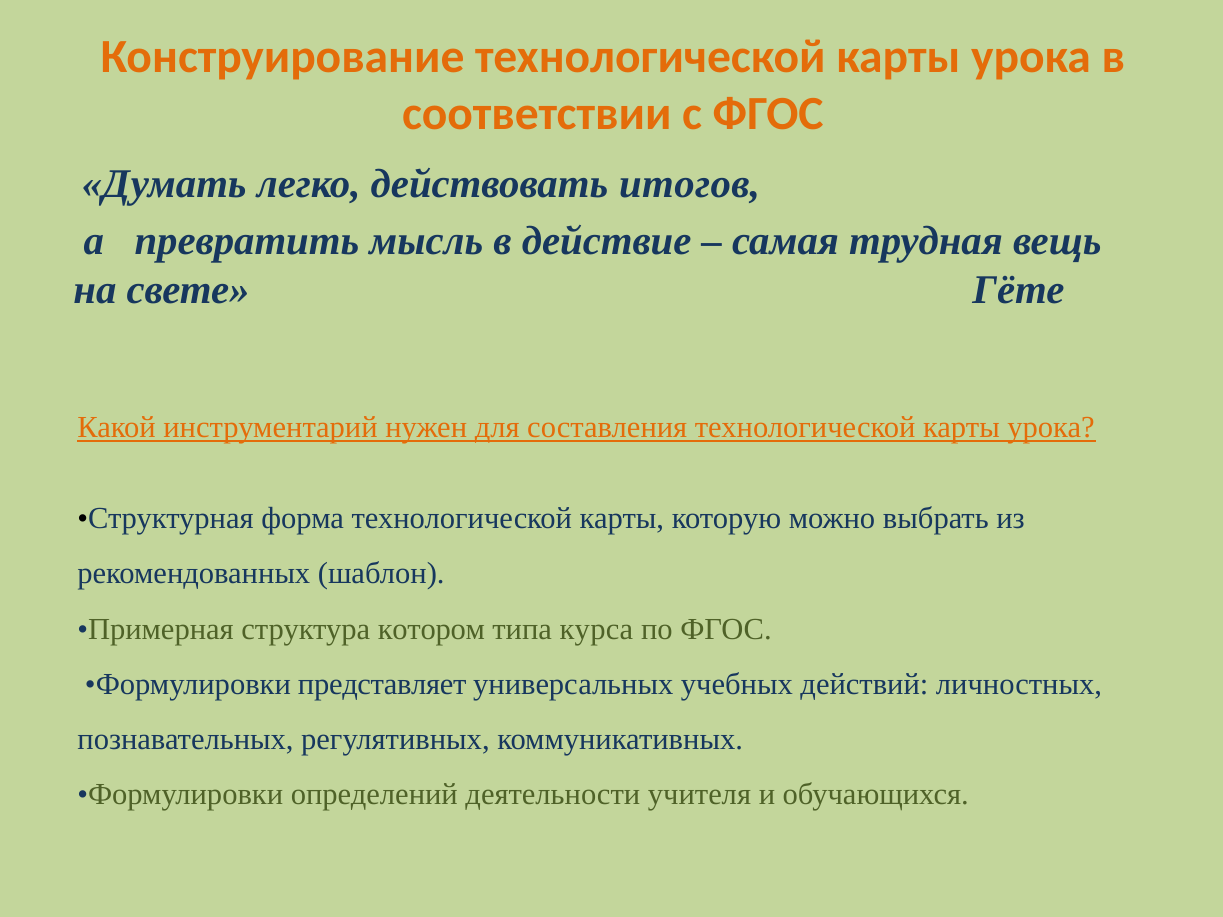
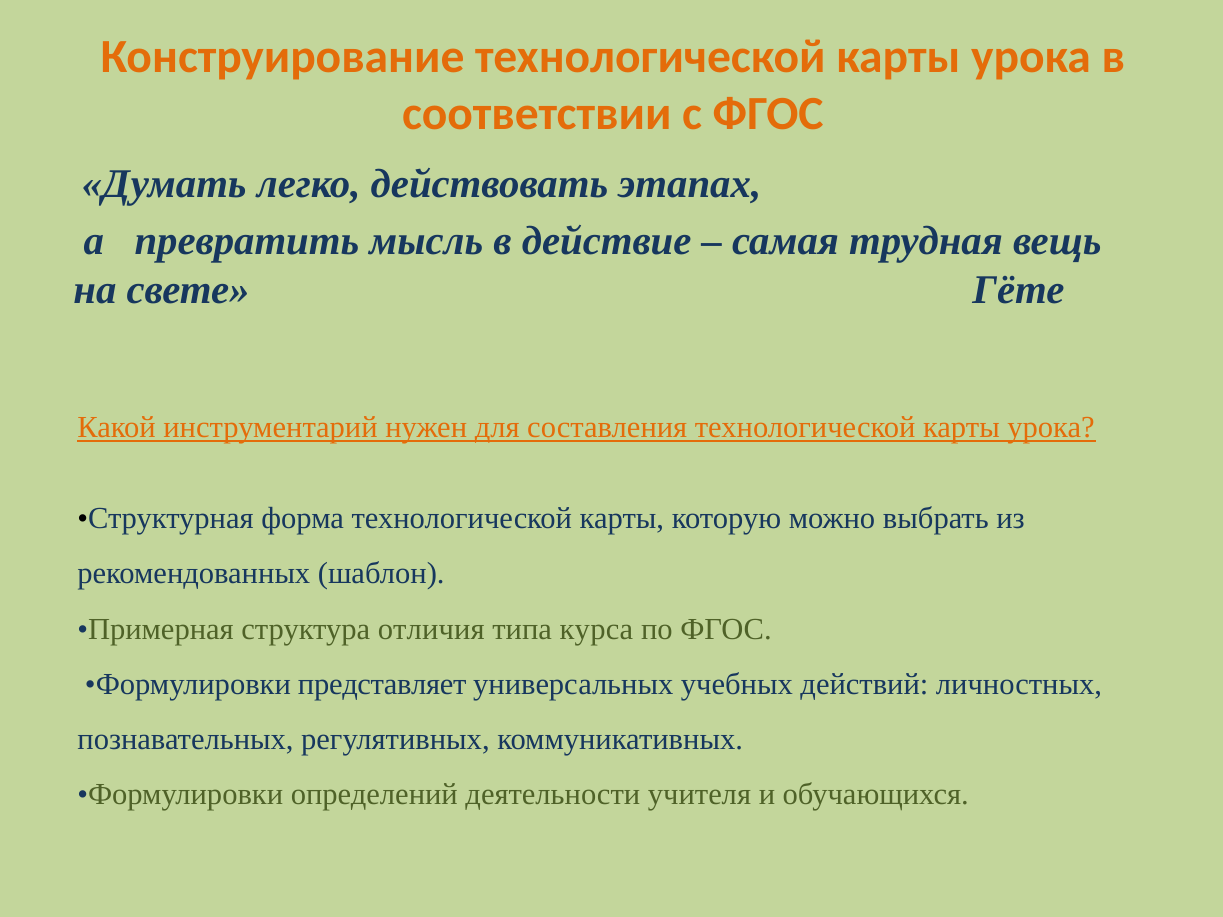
итогов: итогов -> этапах (690, 184)
котором: котором -> отличия (431, 629)
